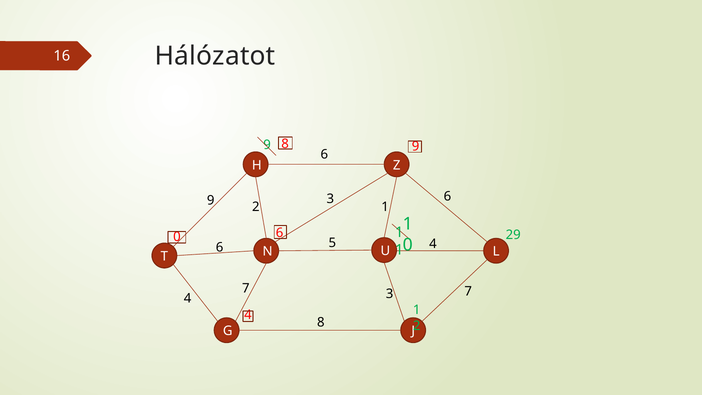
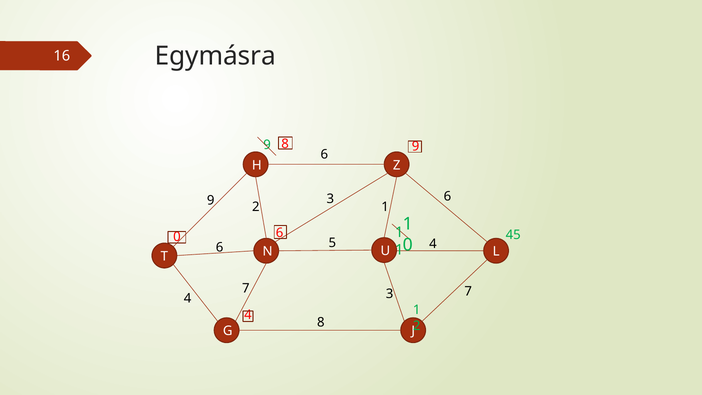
Hálózatot: Hálózatot -> Egymásra (215, 56)
29: 29 -> 45 (513, 235)
